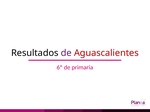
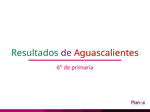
Resultados colour: black -> green (35, 53)
